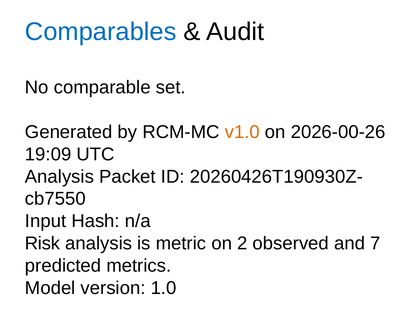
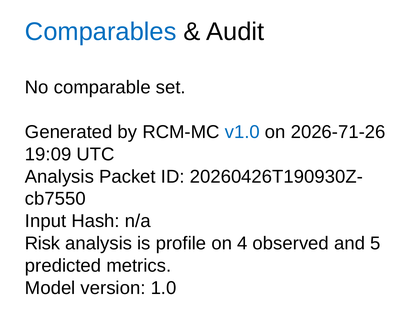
v1.0 colour: orange -> blue (242, 132)
2026-00-26: 2026-00-26 -> 2026-71-26 (338, 132)
metric: metric -> profile (181, 243)
2: 2 -> 4 (242, 243)
7: 7 -> 5 (375, 243)
